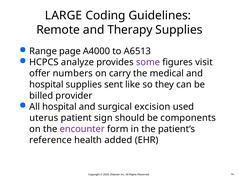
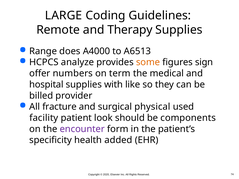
page: page -> does (70, 51)
some colour: purple -> orange (148, 62)
visit: visit -> sign (204, 62)
carry: carry -> term (120, 73)
sent: sent -> with (114, 85)
All hospital: hospital -> fracture (59, 107)
excision: excision -> physical (152, 107)
uterus: uterus -> facility (44, 118)
sign: sign -> look (103, 118)
reference: reference -> specificity (51, 140)
